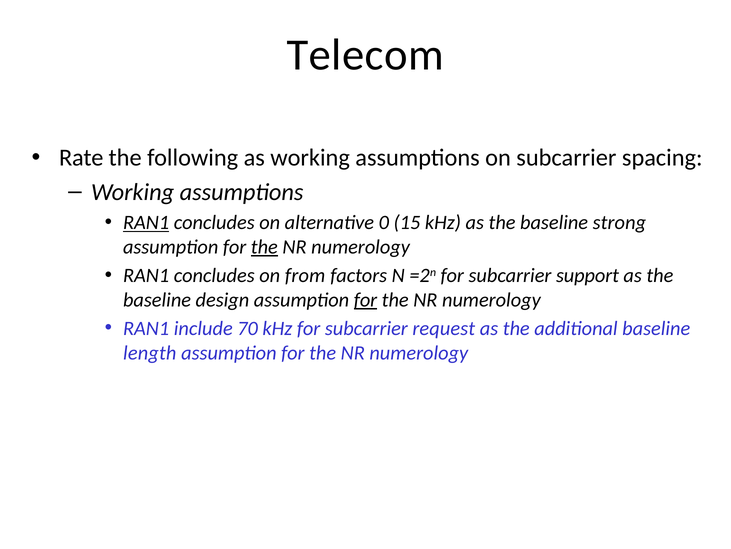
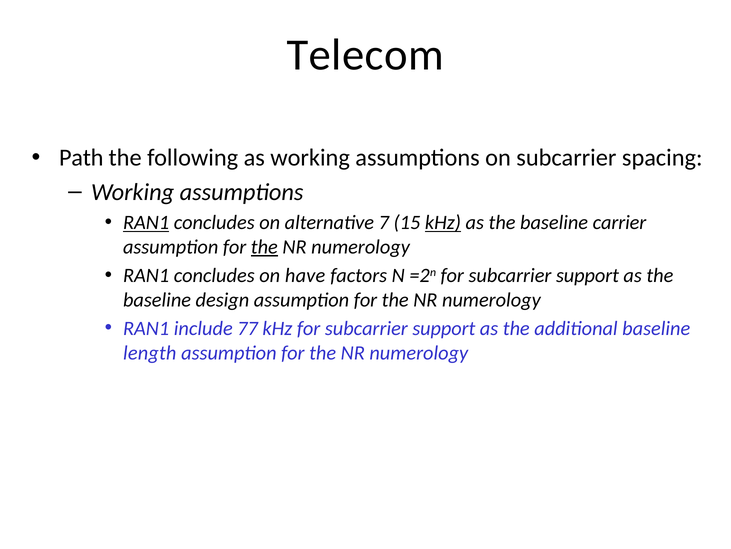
Rate: Rate -> Path (81, 158)
0: 0 -> 7 (384, 222)
kHz underline: none -> present (443, 222)
strong: strong -> carrier (619, 222)
from: from -> have (305, 275)
for underline: present -> none (365, 300)
70: 70 -> 77 (248, 328)
kHz for subcarrier request: request -> support (444, 328)
